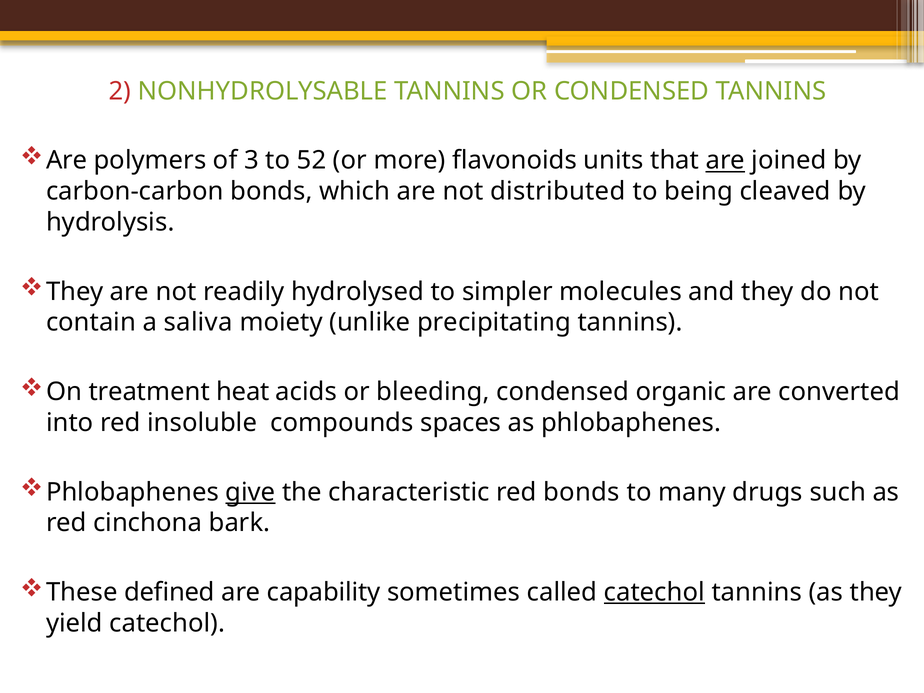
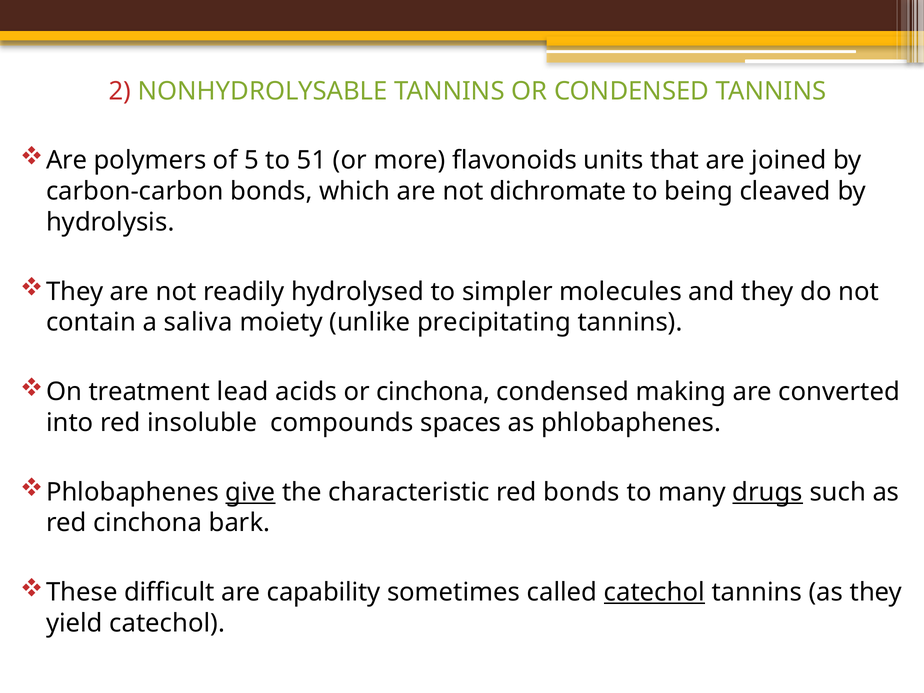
3: 3 -> 5 (251, 160)
52: 52 -> 51 (312, 160)
are underline: present -> none (725, 160)
distributed: distributed -> dichromate (558, 191)
heat: heat -> lead (243, 392)
or bleeding: bleeding -> cinchona (433, 392)
organic: organic -> making (681, 392)
drugs underline: none -> present (768, 492)
defined: defined -> difficult (169, 592)
